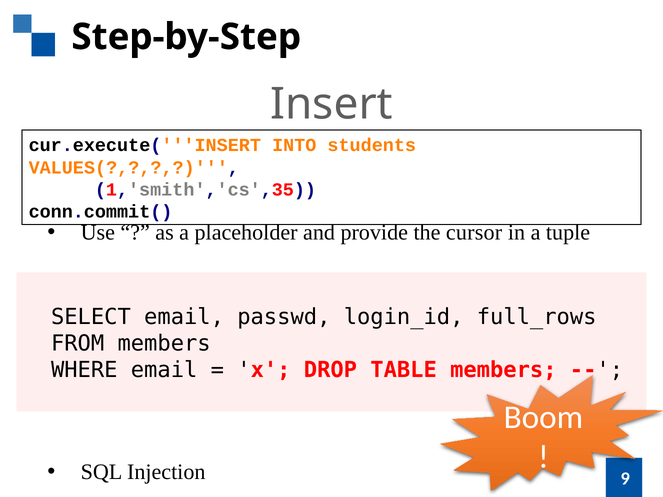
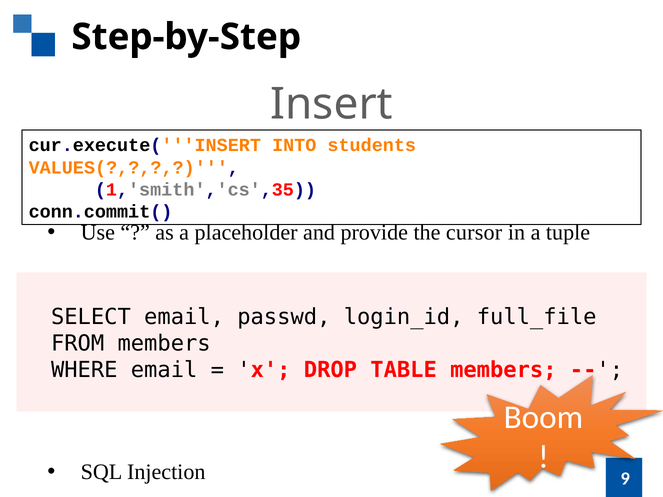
full_rows: full_rows -> full_file (537, 317)
